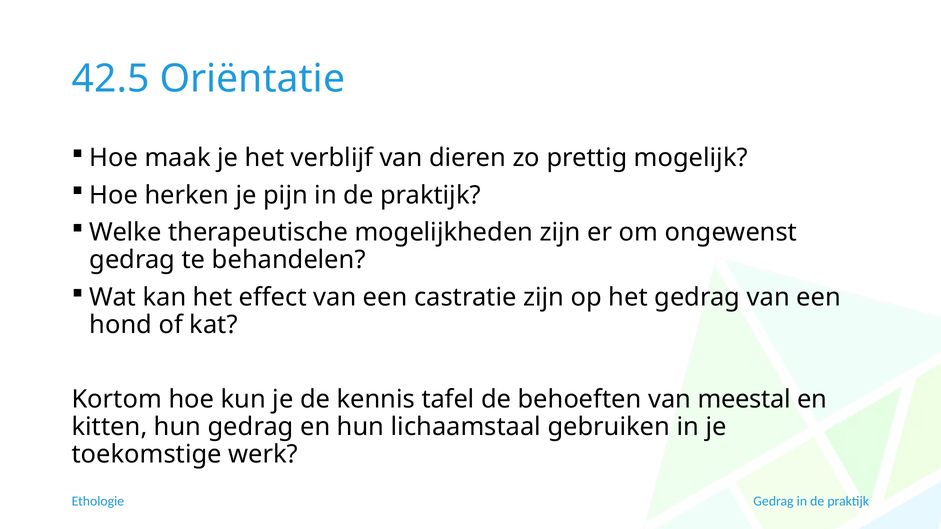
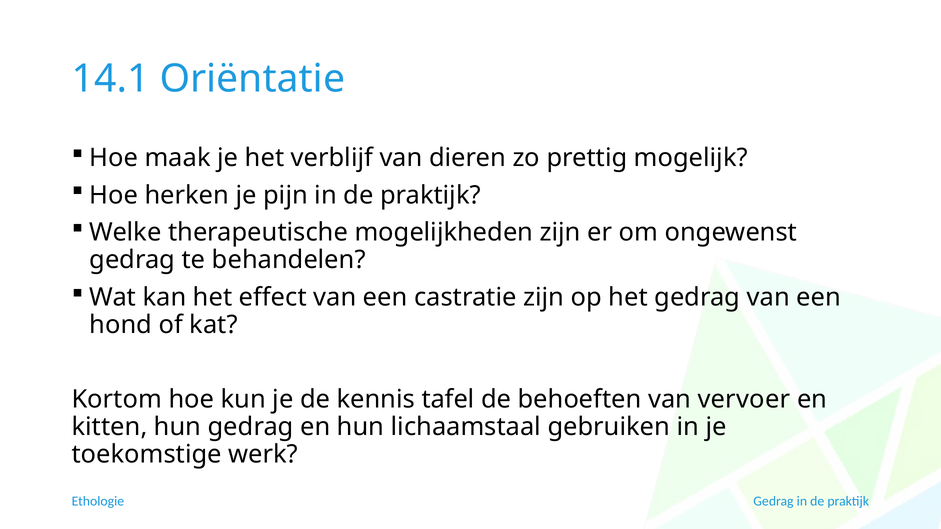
42.5: 42.5 -> 14.1 (111, 79)
meestal: meestal -> vervoer (744, 400)
